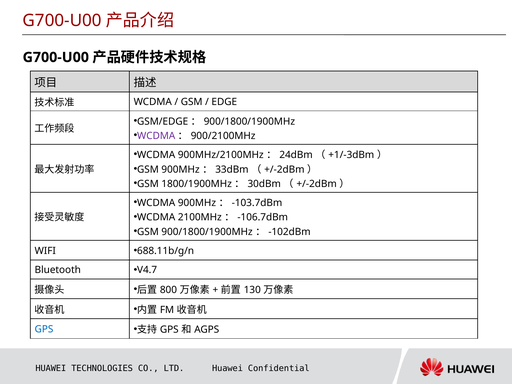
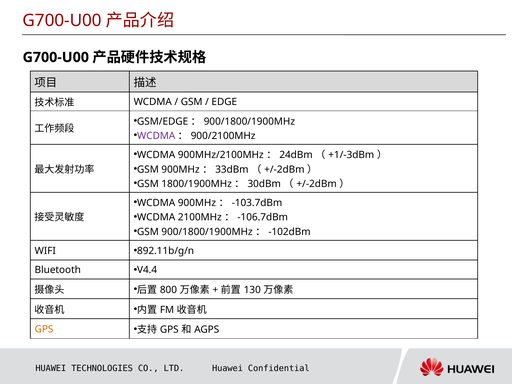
688.11b/g/n: 688.11b/g/n -> 892.11b/g/n (166, 251)
V4.7: V4.7 -> V4.4 (147, 270)
GPS colour: blue -> orange (44, 329)
